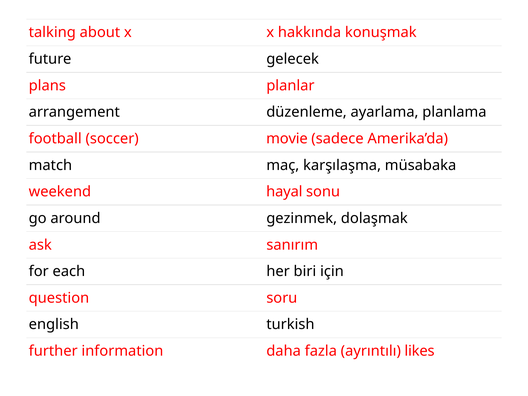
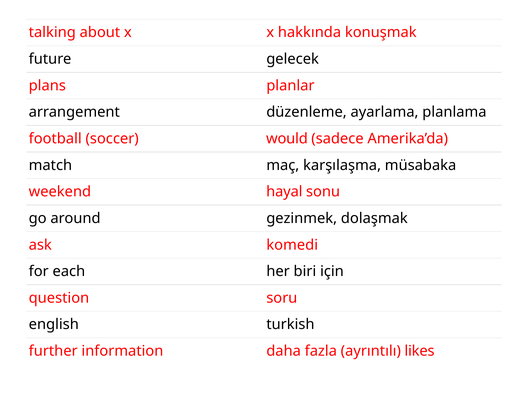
movie: movie -> would (287, 139)
sanırım: sanırım -> komedi (292, 245)
